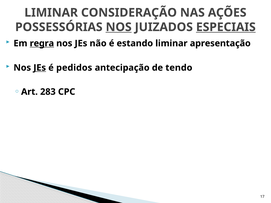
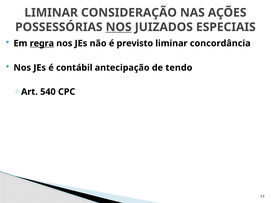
ESPECIAIS underline: present -> none (226, 27)
estando: estando -> previsto (135, 43)
apresentação: apresentação -> concordância (220, 43)
JEs underline: present -> none (40, 68)
pedidos: pedidos -> contábil (74, 68)
283: 283 -> 540 (48, 92)
